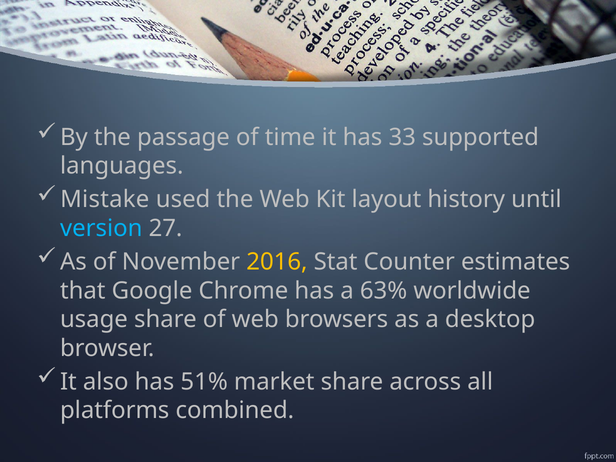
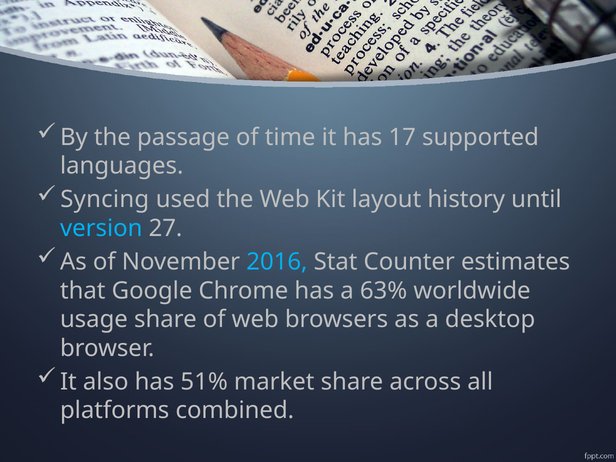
33: 33 -> 17 (402, 137)
Mistake: Mistake -> Syncing (105, 200)
2016 colour: yellow -> light blue (277, 262)
